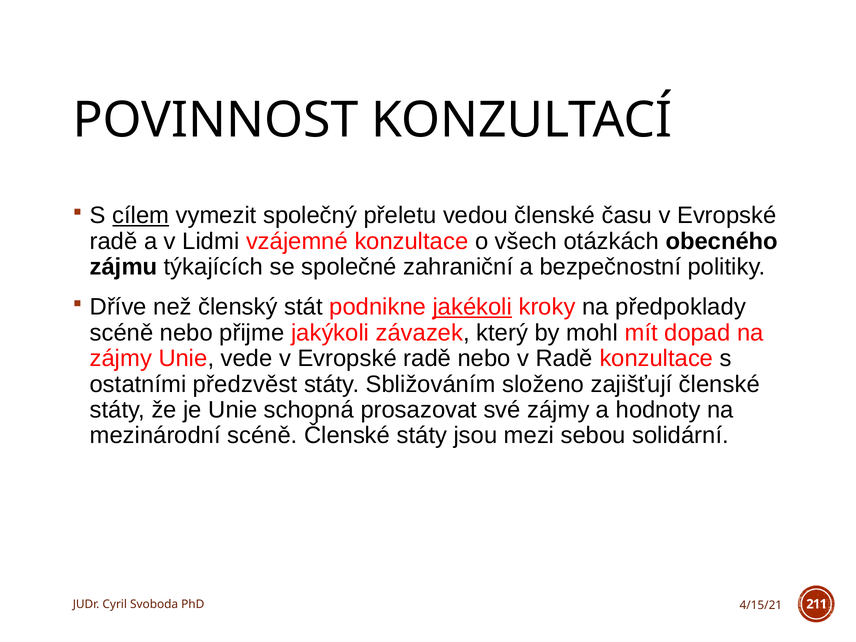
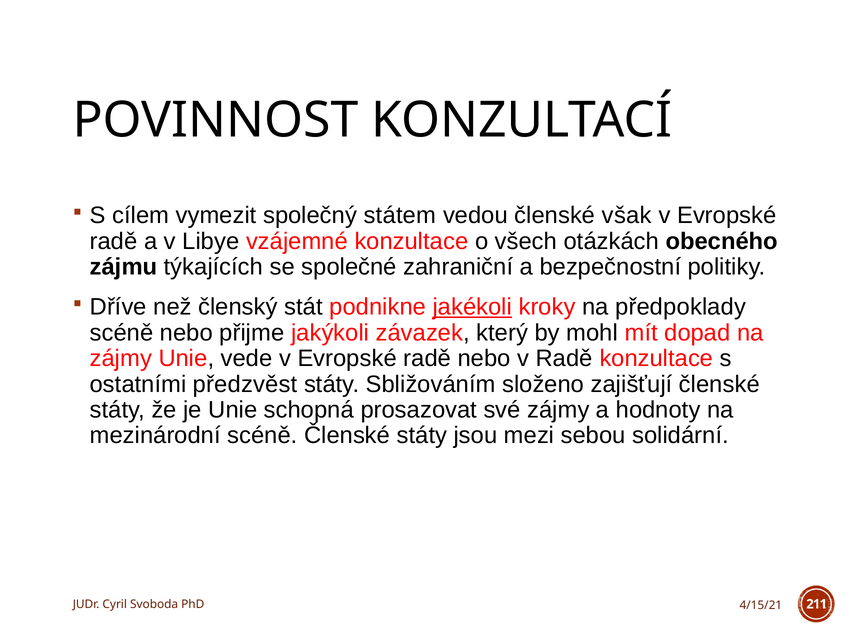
cílem underline: present -> none (141, 216)
přeletu: přeletu -> státem (400, 216)
času: času -> však (627, 216)
Lidmi: Lidmi -> Libye (211, 241)
